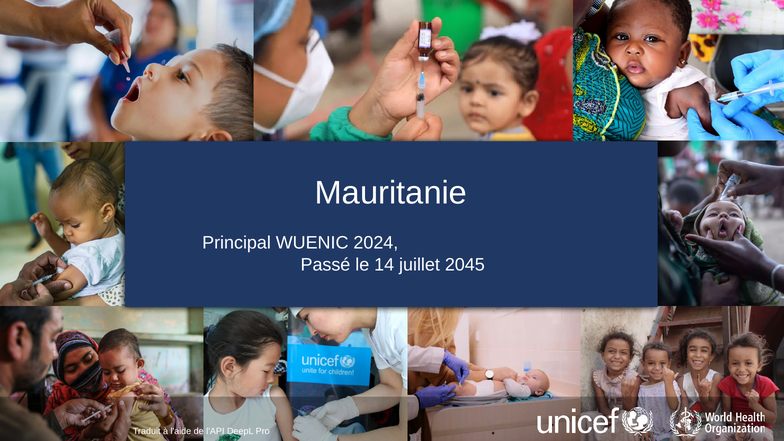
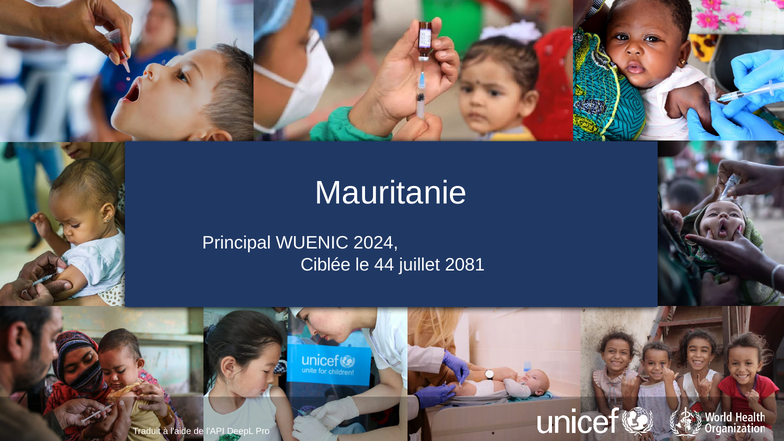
Passé: Passé -> Ciblée (326, 265)
14: 14 -> 44 (384, 265)
2045: 2045 -> 2081 (465, 265)
